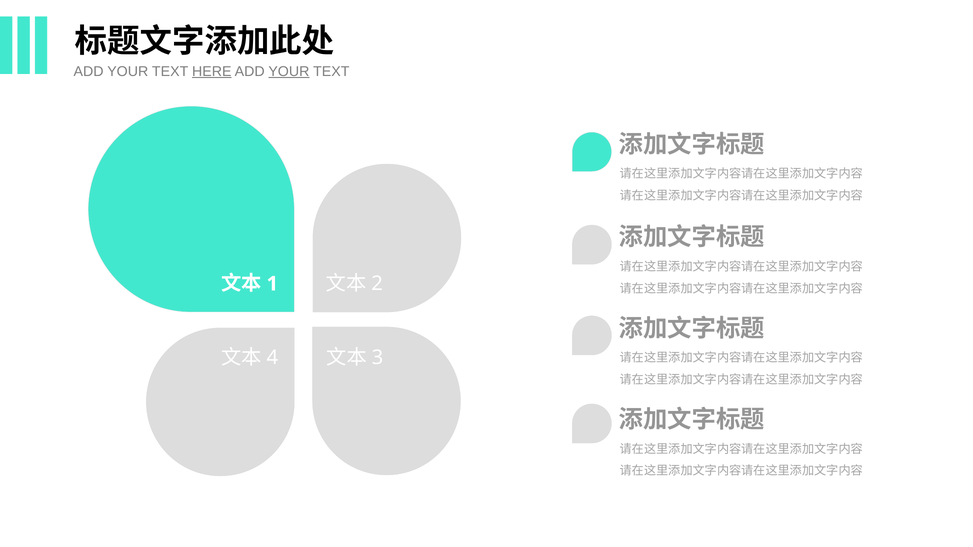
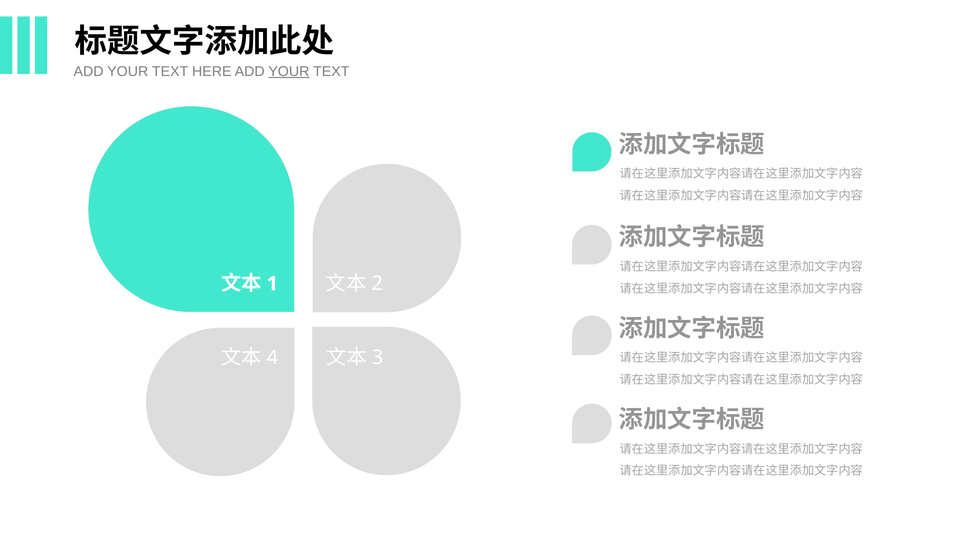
HERE underline: present -> none (212, 72)
